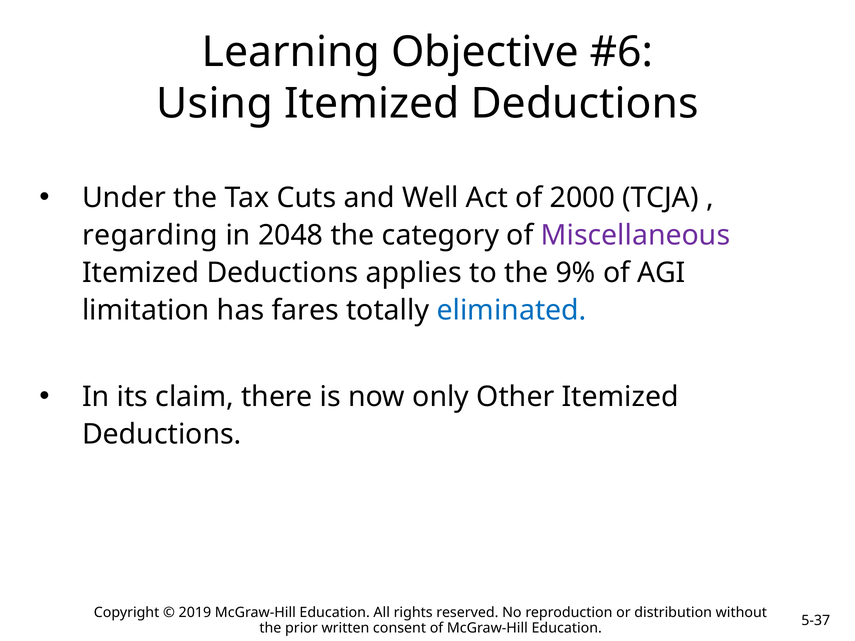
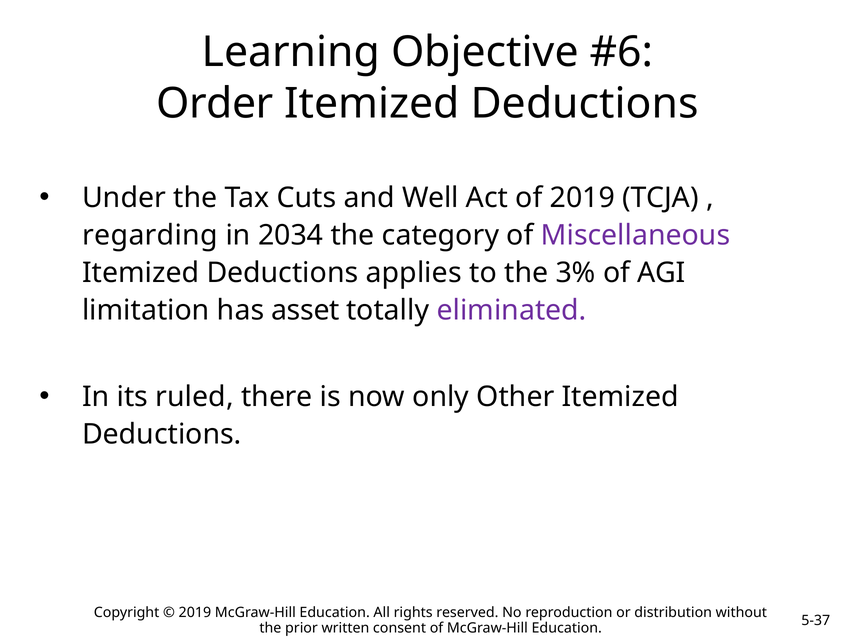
Using: Using -> Order (215, 103)
of 2000: 2000 -> 2019 (582, 198)
2048: 2048 -> 2034 (291, 235)
9%: 9% -> 3% (576, 273)
fares: fares -> asset (305, 311)
eliminated colour: blue -> purple (512, 311)
claim: claim -> ruled (195, 397)
